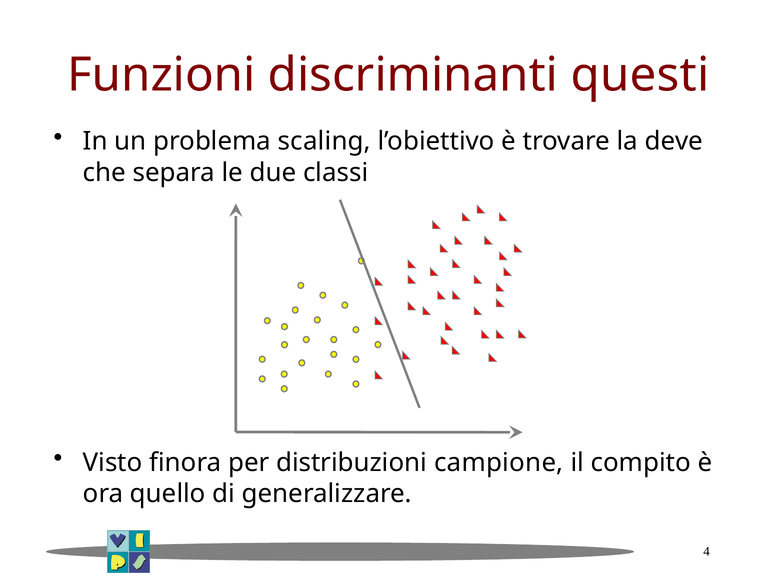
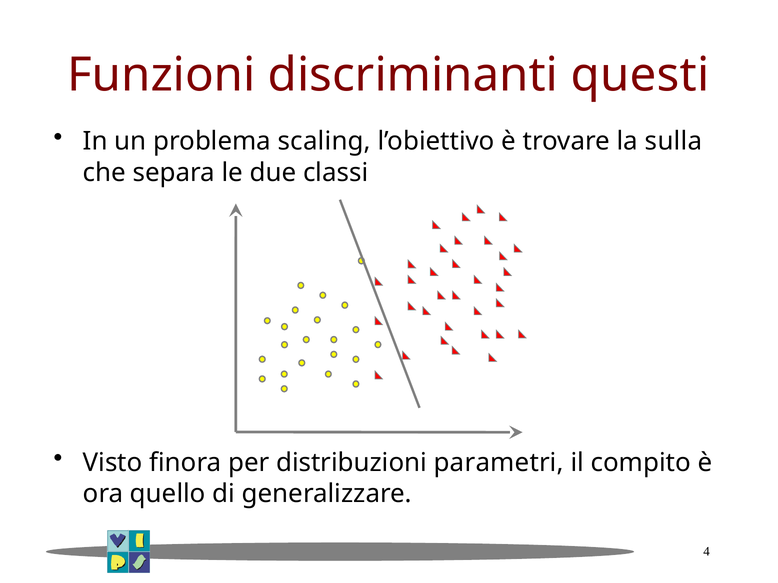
deve: deve -> sulla (674, 141)
campione: campione -> parametri (499, 463)
